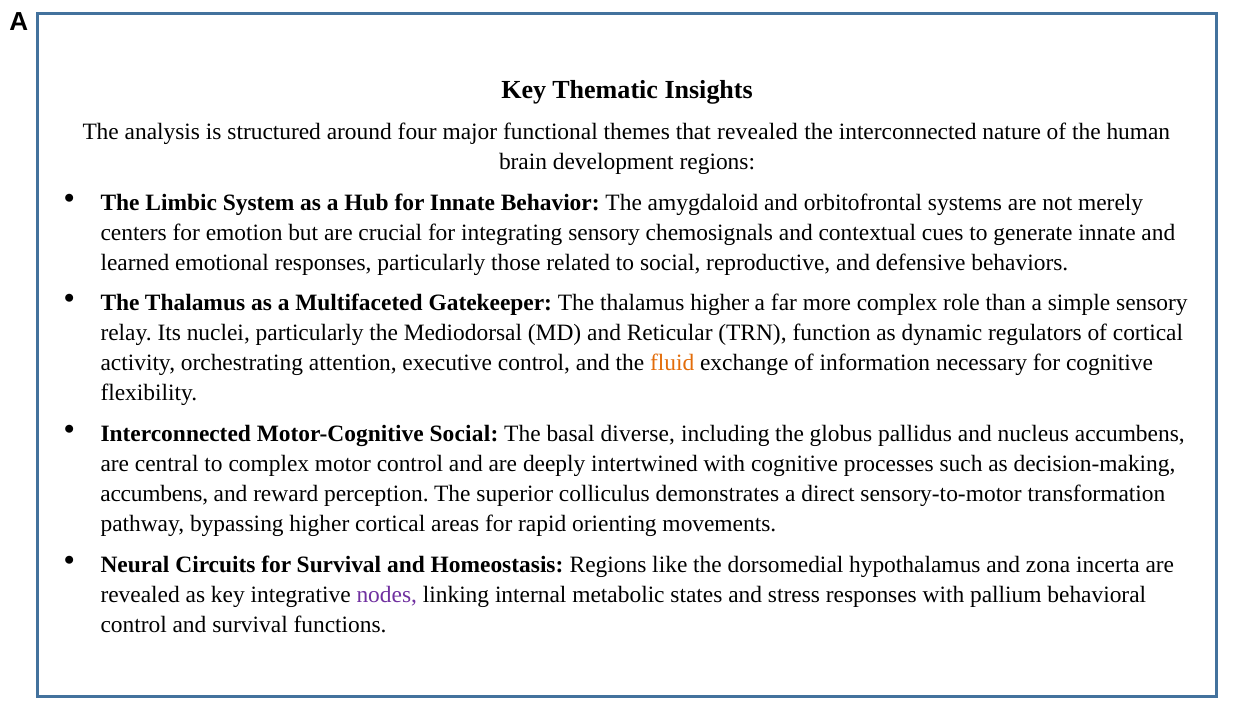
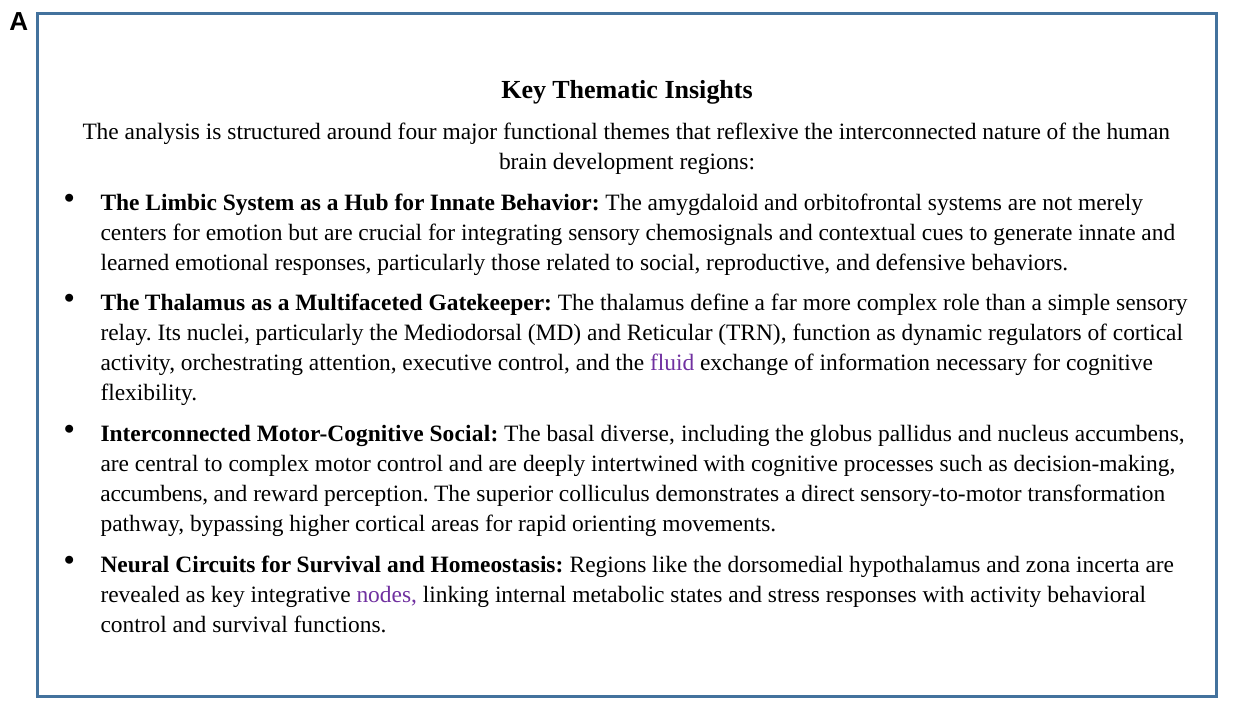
that revealed: revealed -> reflexive (758, 132)
thalamus higher: higher -> define (720, 303)
fluid colour: orange -> purple (672, 363)
with pallium: pallium -> activity (1006, 595)
